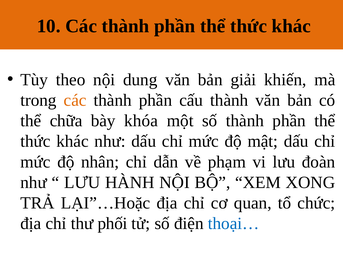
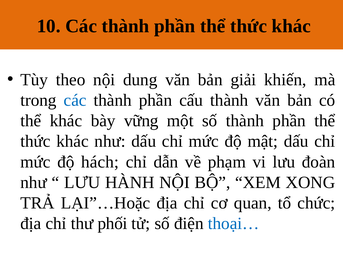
các colour: orange -> blue (75, 100)
thể chữa: chữa -> khác (66, 121)
khóa: khóa -> vững (141, 121)
nhân: nhân -> hách (100, 162)
